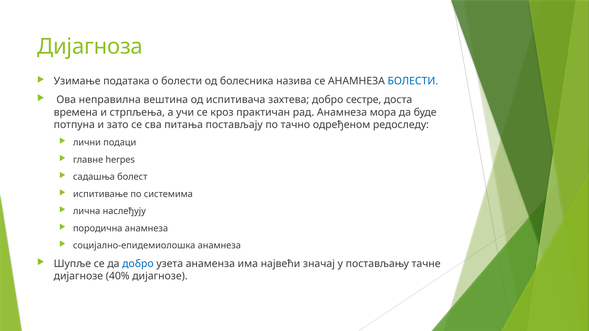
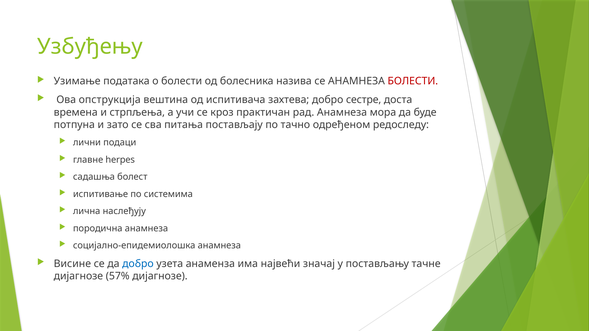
Дијагноза: Дијагноза -> Узбуђењу (90, 46)
БОЛЕСТИ colour: blue -> red (413, 81)
неправилна: неправилна -> опструкција (110, 100)
Шупље: Шупље -> Висине (72, 264)
40%: 40% -> 57% (118, 276)
